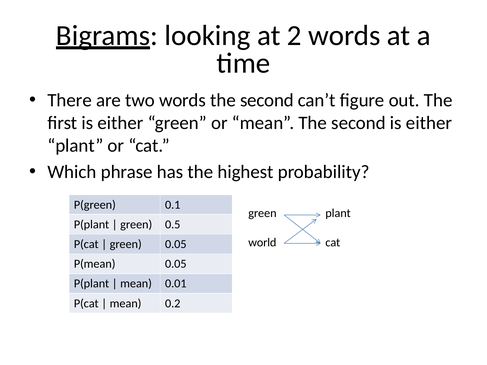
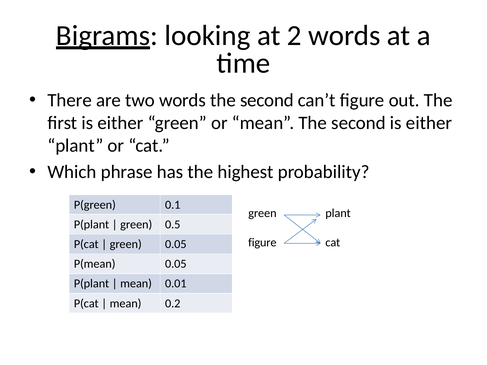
world: world -> figure (262, 243)
